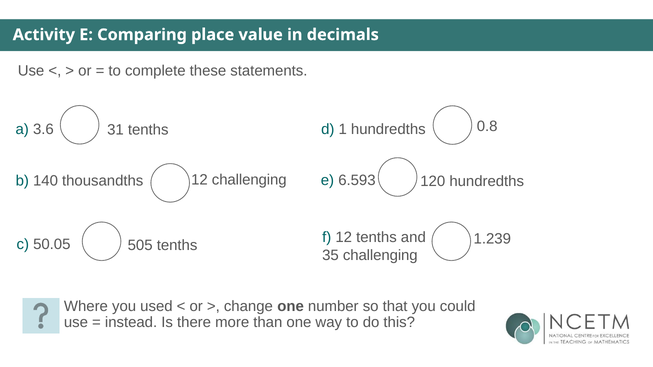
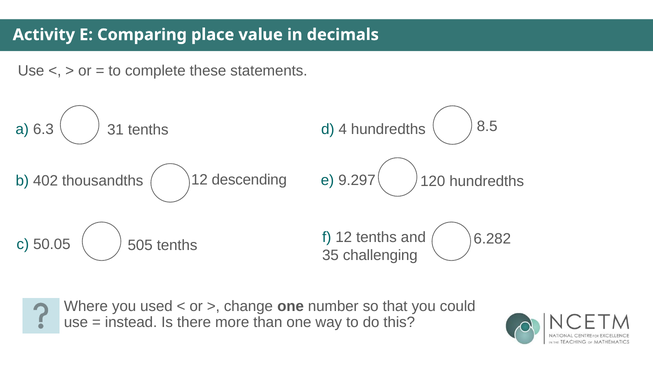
0.8: 0.8 -> 8.5 (487, 126)
3.6: 3.6 -> 6.3 (43, 129)
1: 1 -> 4 (343, 129)
12 challenging: challenging -> descending (249, 180)
6.593: 6.593 -> 9.297 (357, 181)
140: 140 -> 402 (46, 181)
1.239: 1.239 -> 6.282 (492, 239)
